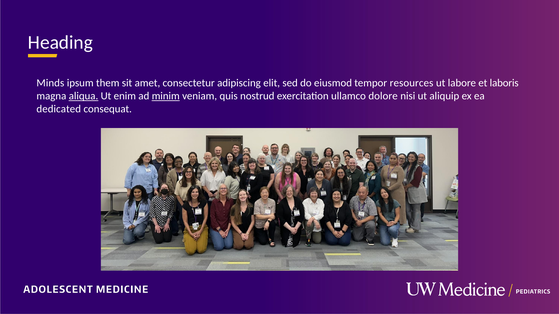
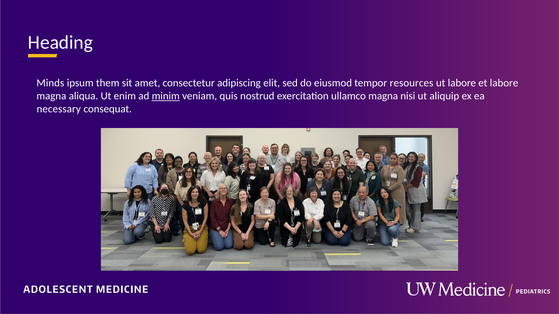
et laboris: laboris -> labore (504, 83)
aliqua underline: present -> none (84, 96)
ullamco dolore: dolore -> magna (383, 96)
dedicated: dedicated -> necessary (59, 109)
